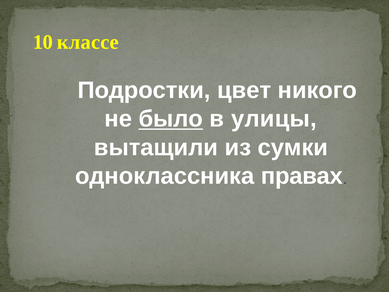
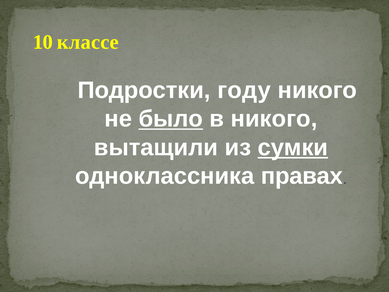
цвет: цвет -> году (244, 90)
в улицы: улицы -> никого (274, 119)
сумки underline: none -> present (293, 147)
